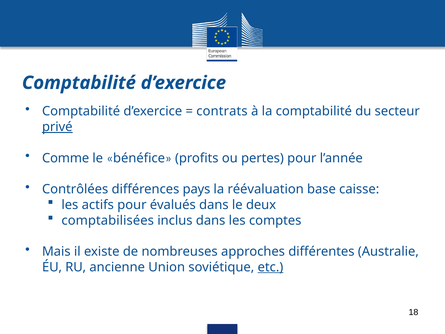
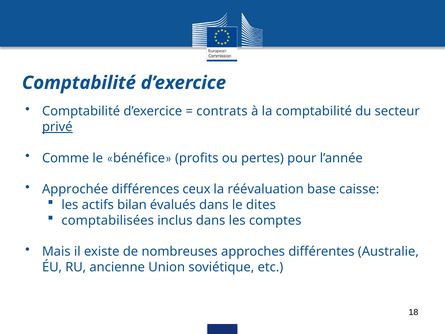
Contrôlées: Contrôlées -> Approchée (75, 189)
pays: pays -> ceux (197, 189)
actifs pour: pour -> bilan (132, 205)
deux: deux -> dites (261, 205)
etc underline: present -> none (270, 267)
